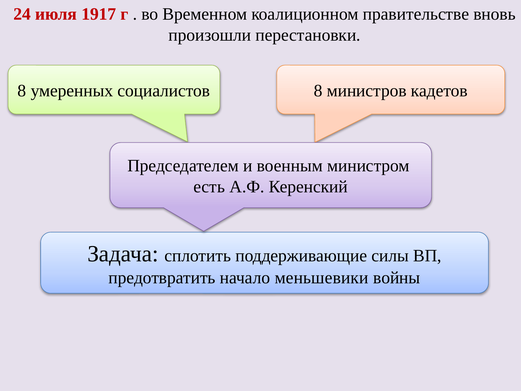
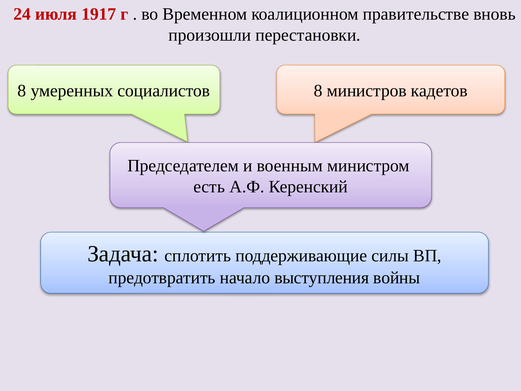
меньшевики: меньшевики -> выступления (322, 278)
